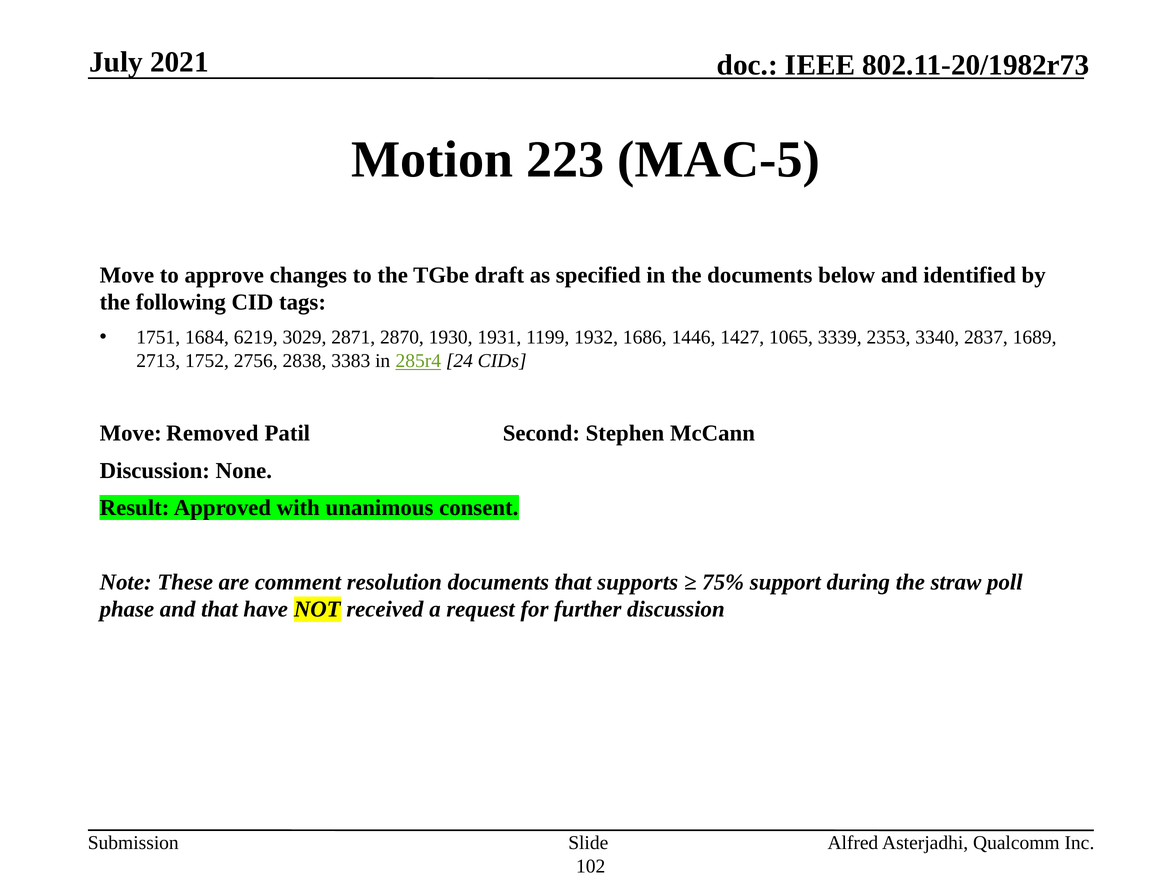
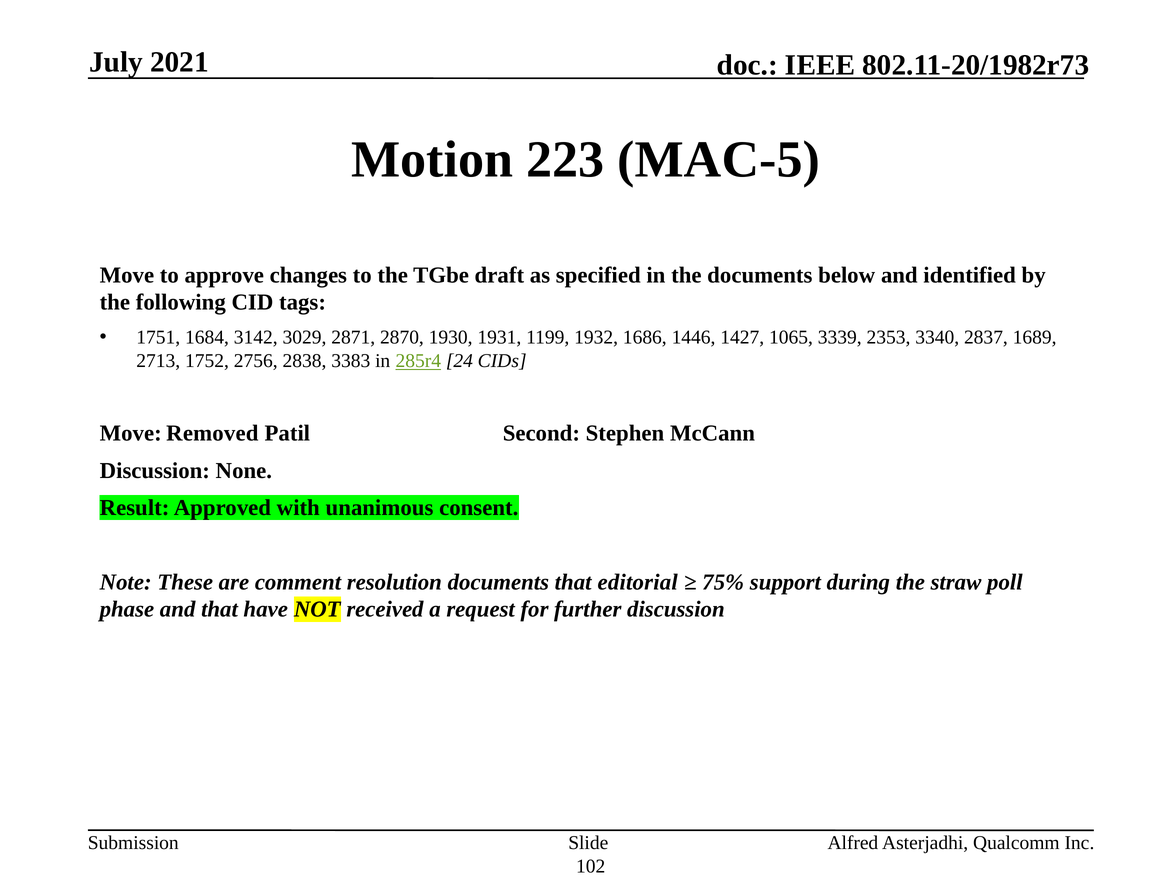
6219: 6219 -> 3142 (256, 337)
supports: supports -> editorial (638, 582)
